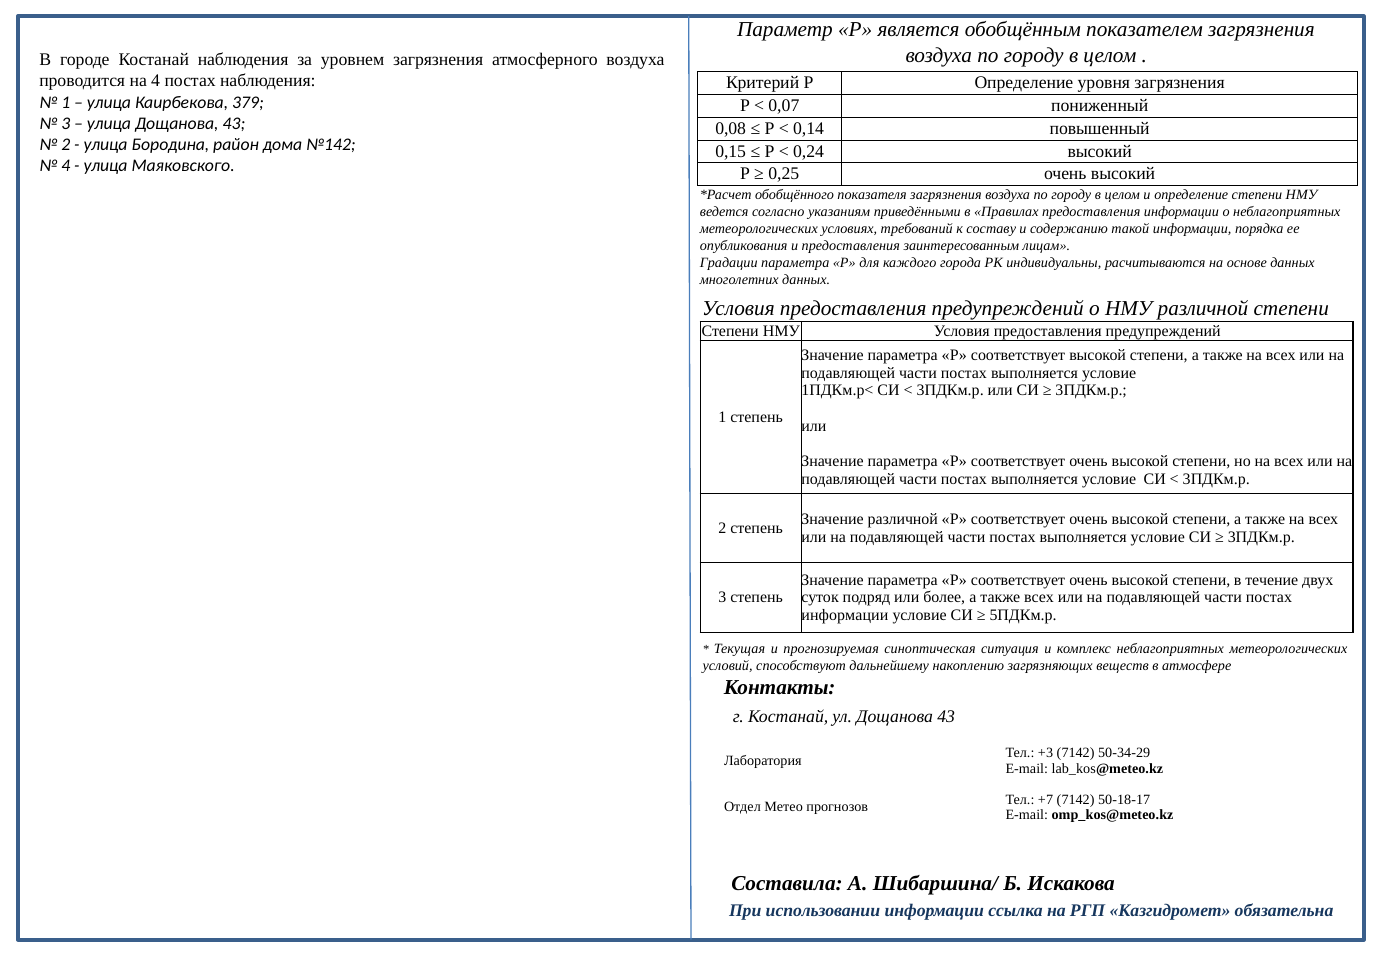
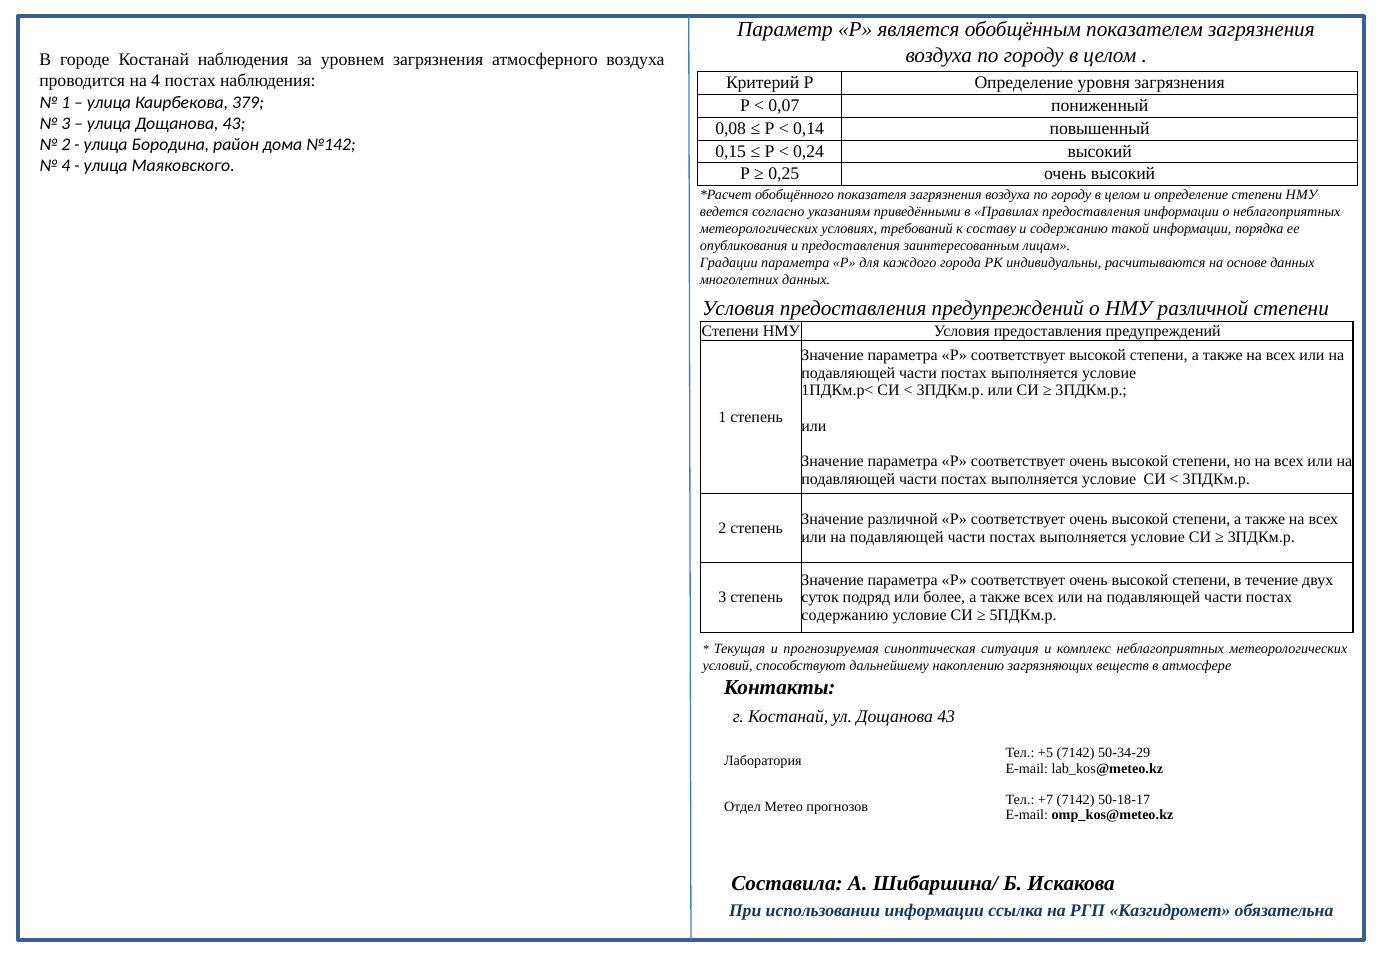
информации: информации -> содержанию (845, 616)
+3: +3 -> +5 (1046, 753)
